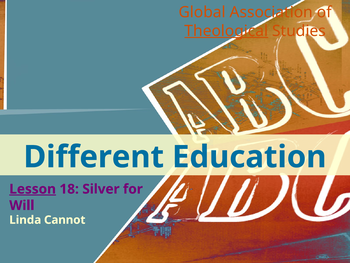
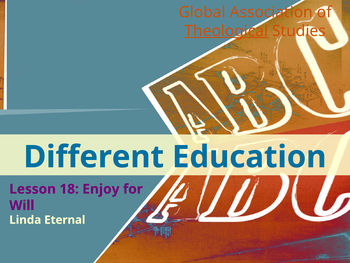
Lesson underline: present -> none (33, 189)
Silver: Silver -> Enjoy (101, 189)
Cannot: Cannot -> Eternal (65, 220)
